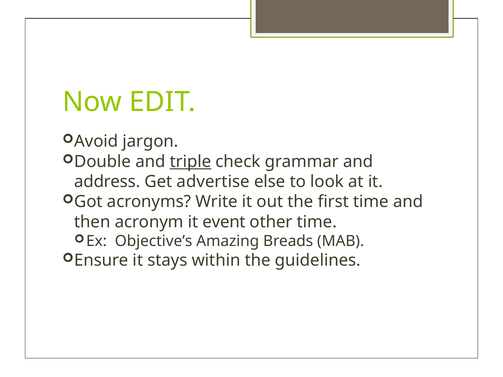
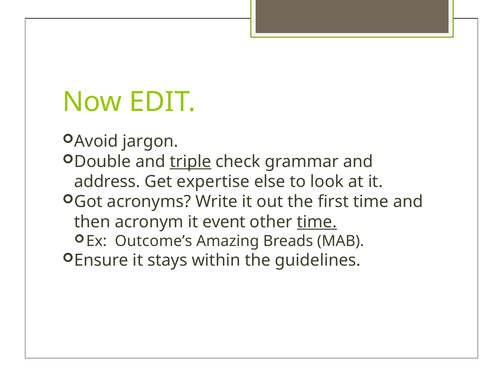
advertise: advertise -> expertise (213, 182)
time underline: none -> present (317, 222)
Objective’s: Objective’s -> Outcome’s (154, 241)
